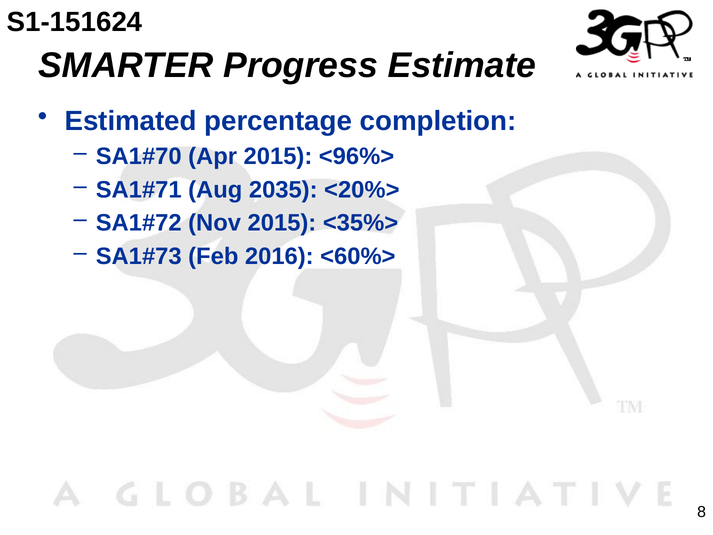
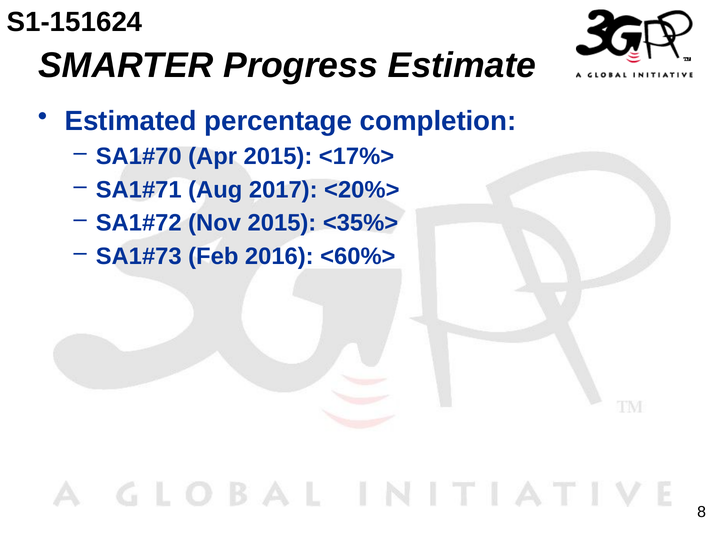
<96%>: <96%> -> <17%> (356, 156)
2035: 2035 -> 2017 (283, 190)
